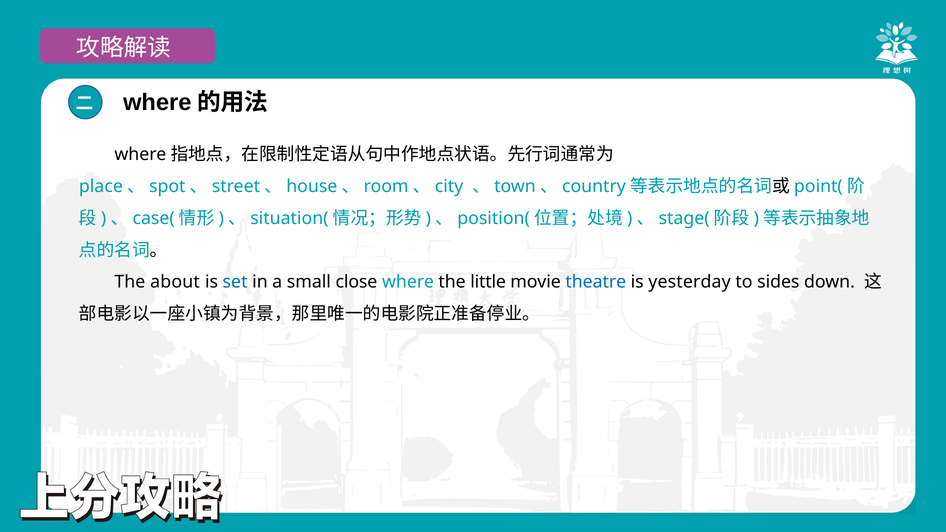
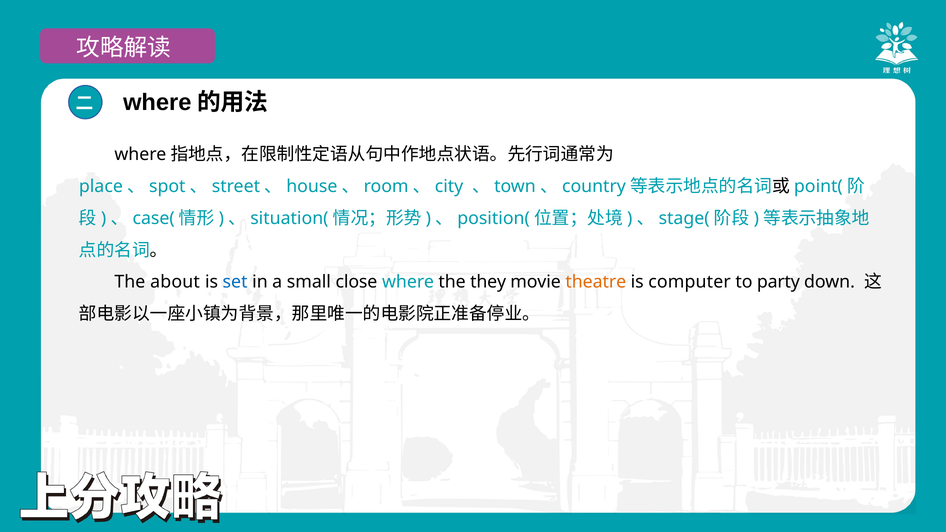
little: little -> they (488, 282)
theatre colour: blue -> orange (596, 282)
yesterday: yesterday -> computer (690, 282)
sides: sides -> party (778, 282)
